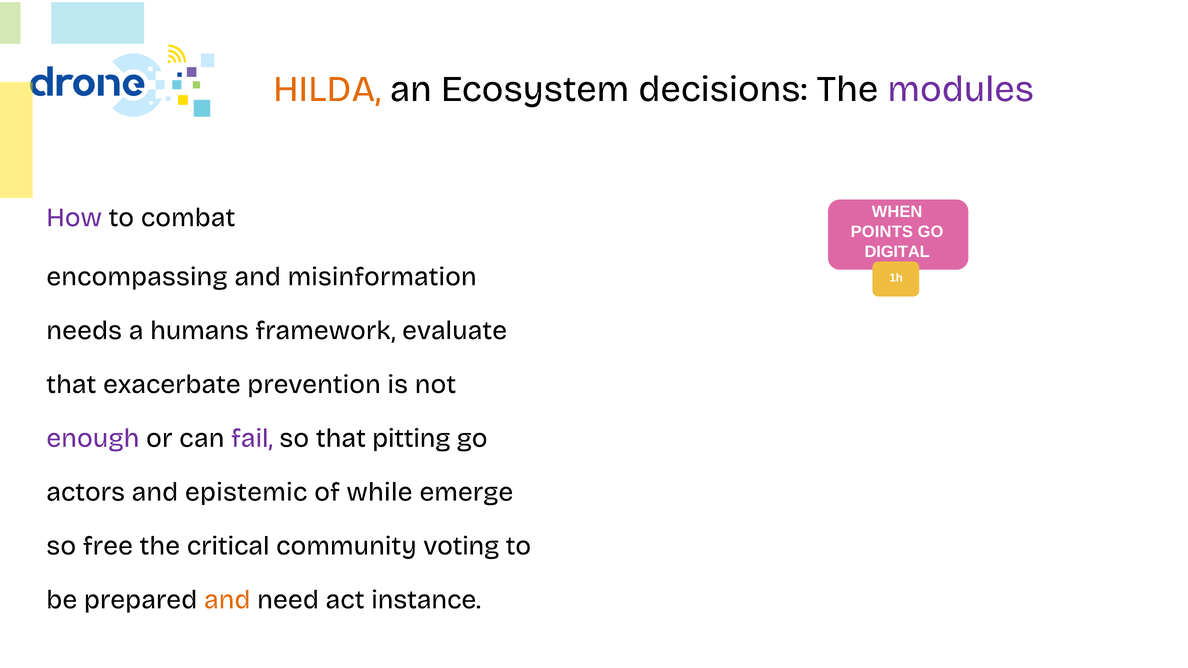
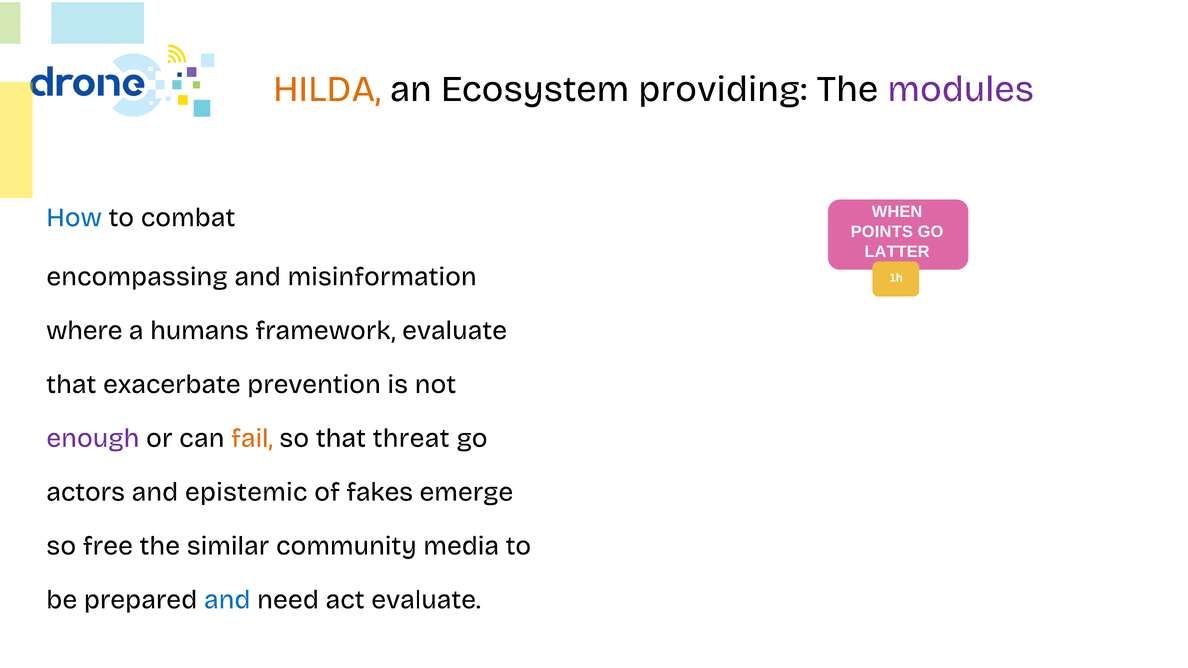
decisions: decisions -> providing (723, 89)
How colour: purple -> blue (74, 217)
DIGITAL: DIGITAL -> LATTER (897, 252)
needs: needs -> where (84, 330)
fail colour: purple -> orange (252, 438)
pitting: pitting -> threat (411, 438)
while: while -> fakes (380, 492)
critical: critical -> similar (228, 546)
voting: voting -> media (461, 546)
and colour: orange -> blue (227, 600)
act instance: instance -> evaluate (426, 600)
